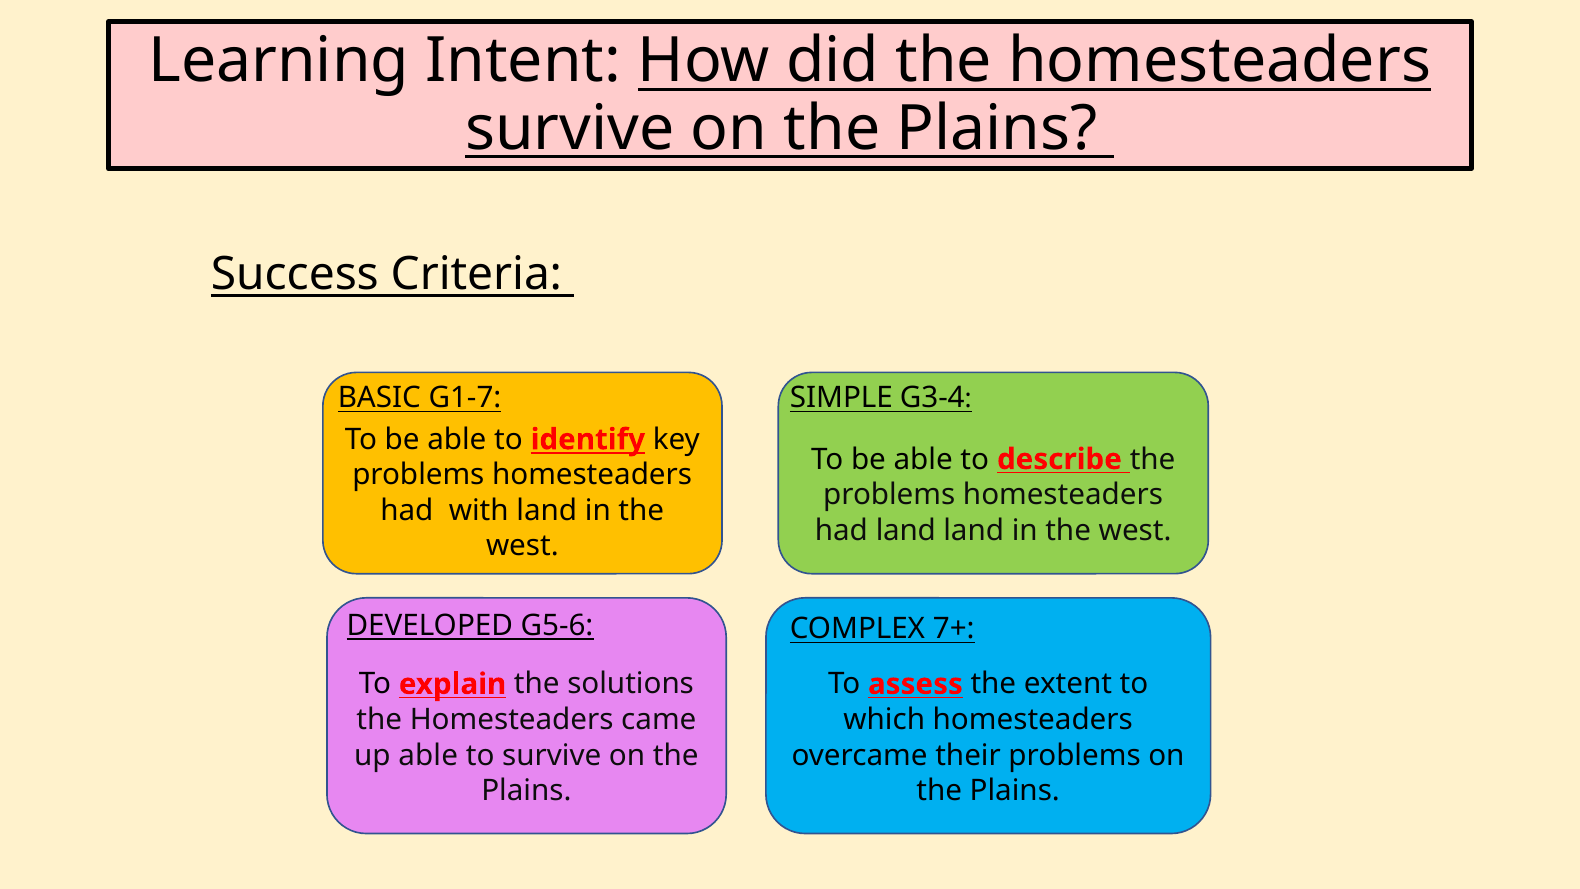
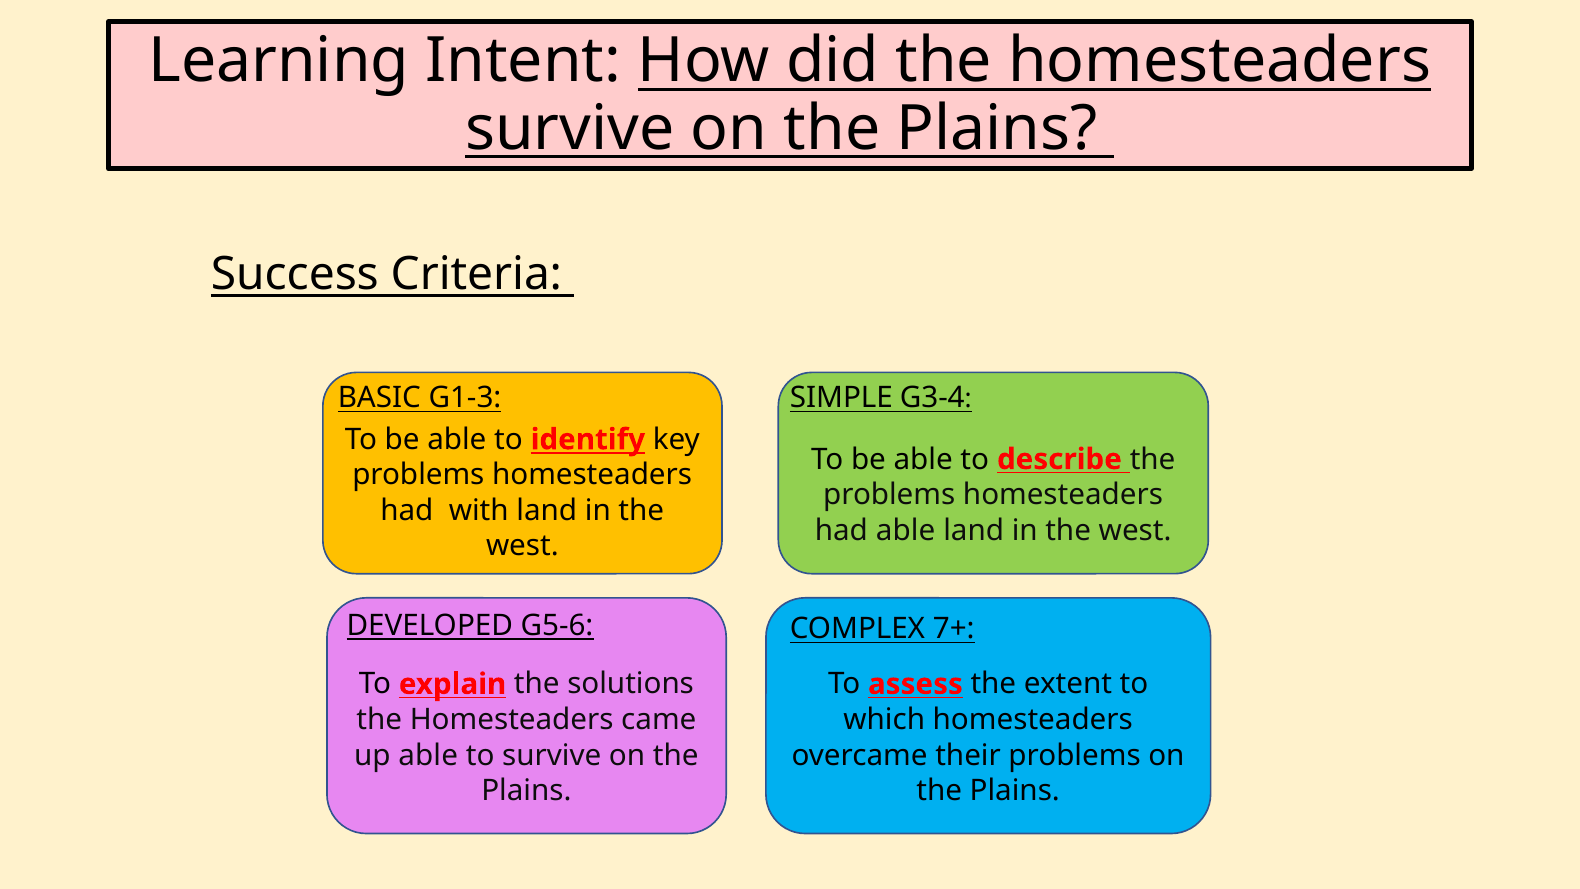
G1-7: G1-7 -> G1-3 (465, 398)
had land: land -> able (906, 530)
